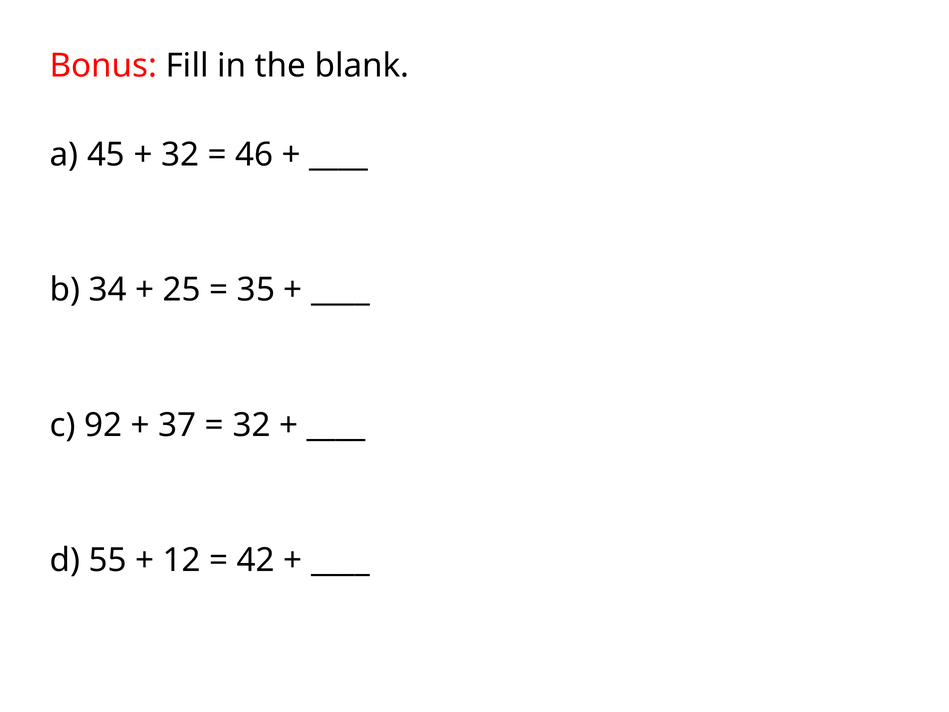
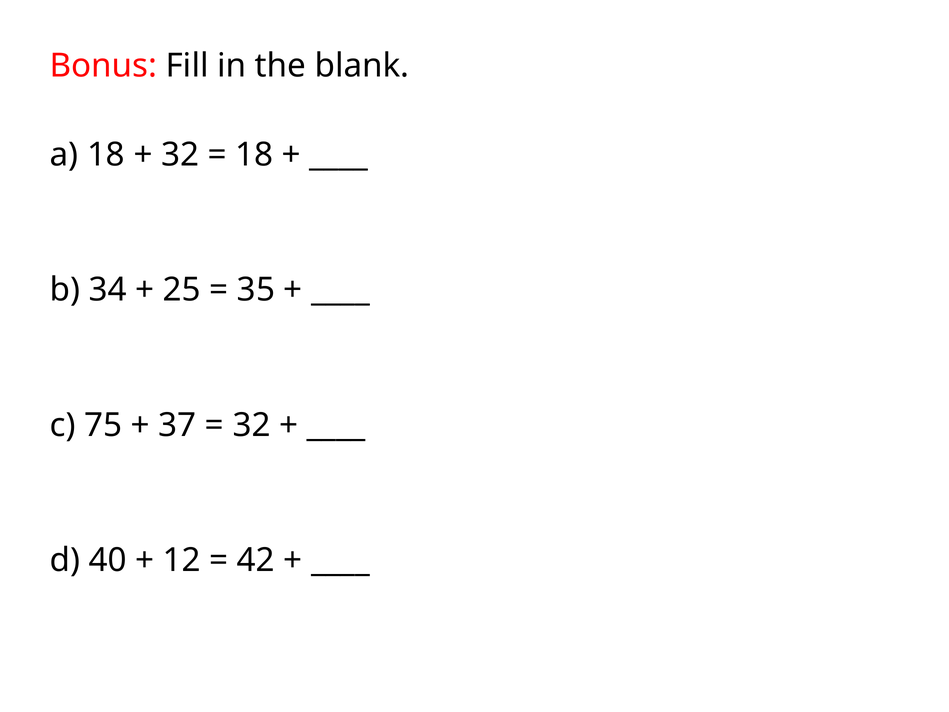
a 45: 45 -> 18 (106, 155)
46: 46 -> 18 (254, 155)
92: 92 -> 75 (103, 425)
55: 55 -> 40 (108, 560)
